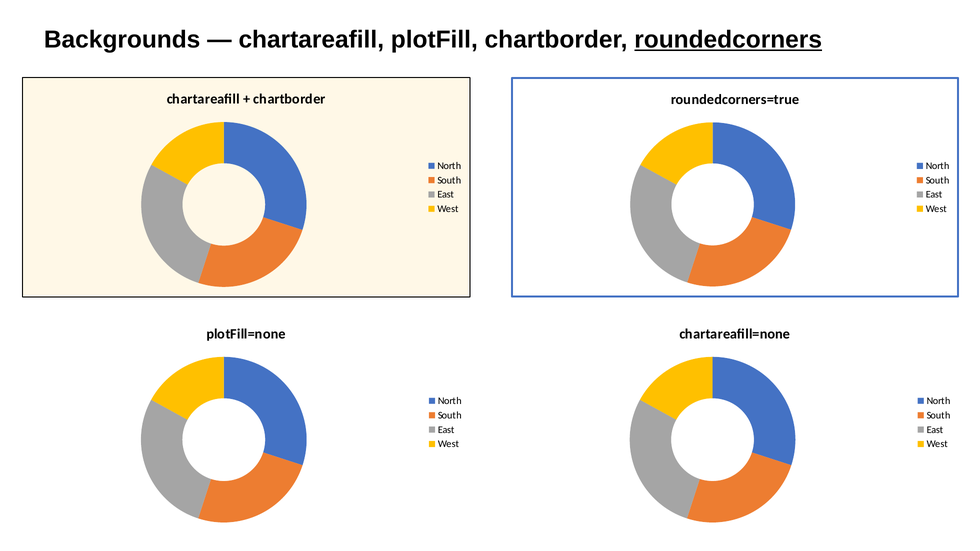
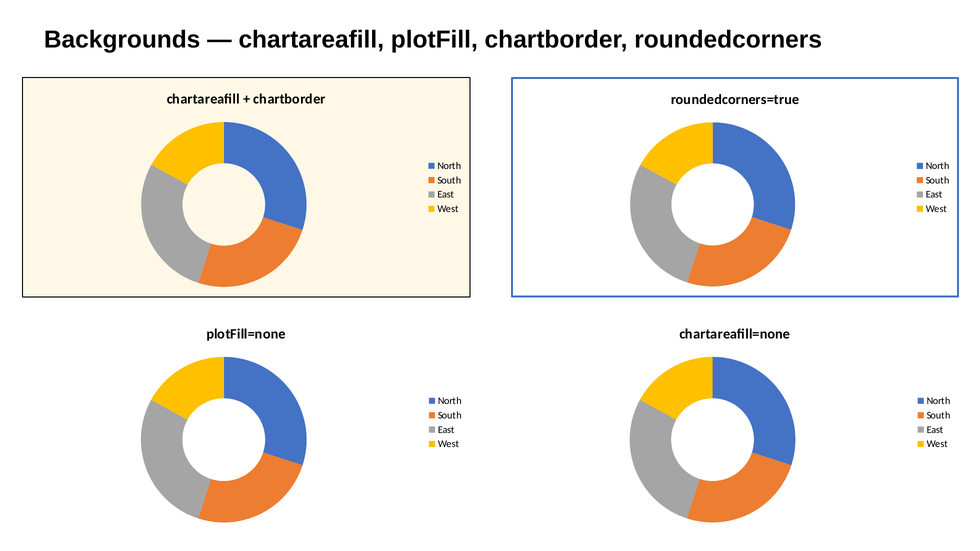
roundedcorners underline: present -> none (728, 40)
